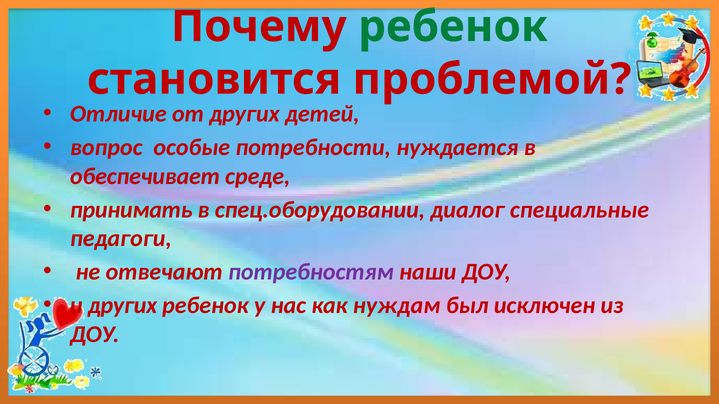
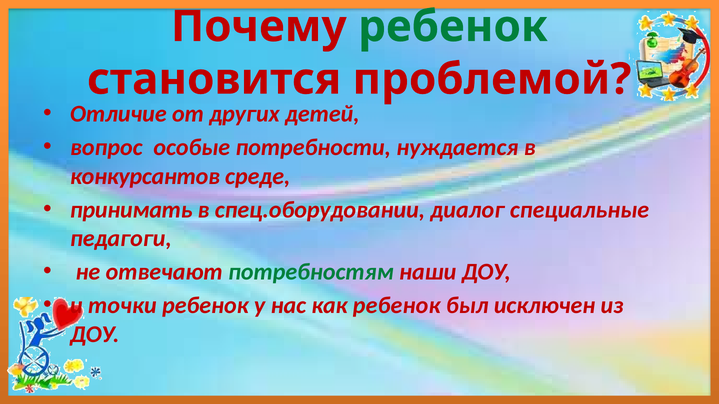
обеспечивает: обеспечивает -> конкурсантов (145, 176)
потребностям colour: purple -> green (311, 272)
и других: других -> точки (122, 306)
как нуждам: нуждам -> ребенок (397, 306)
